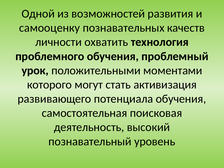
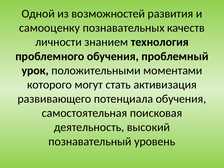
охватить: охватить -> знанием (106, 42)
